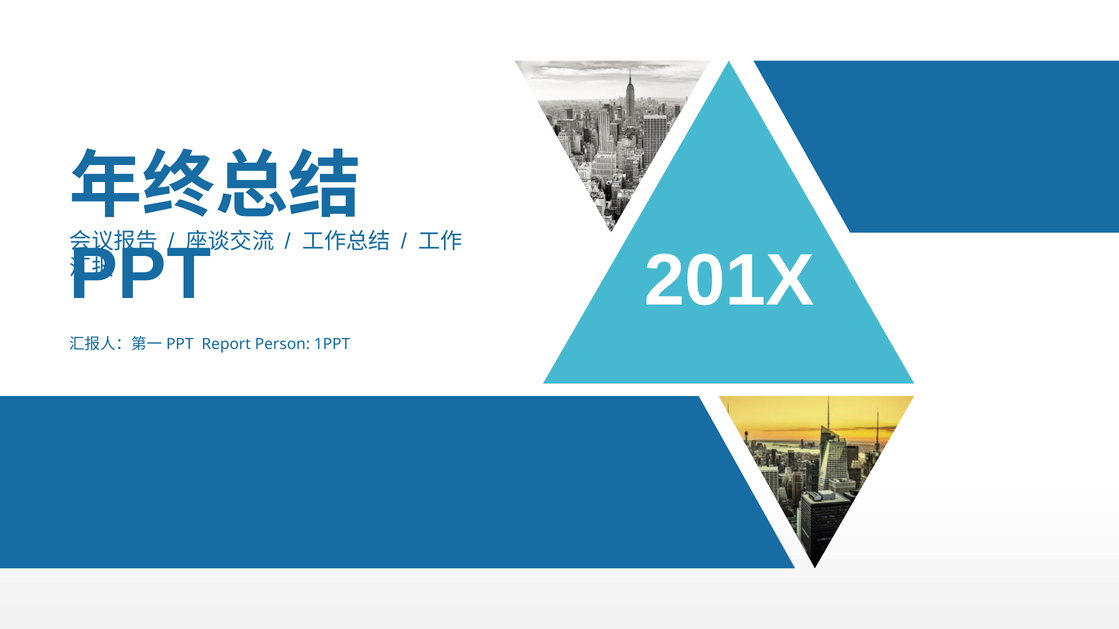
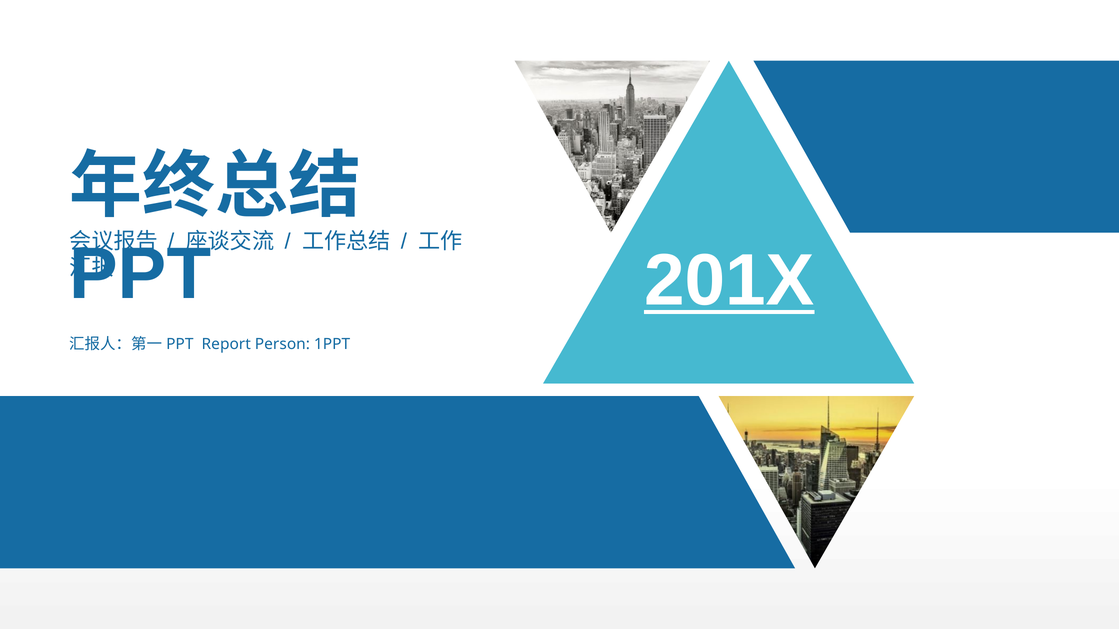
201X underline: none -> present (729, 281)
